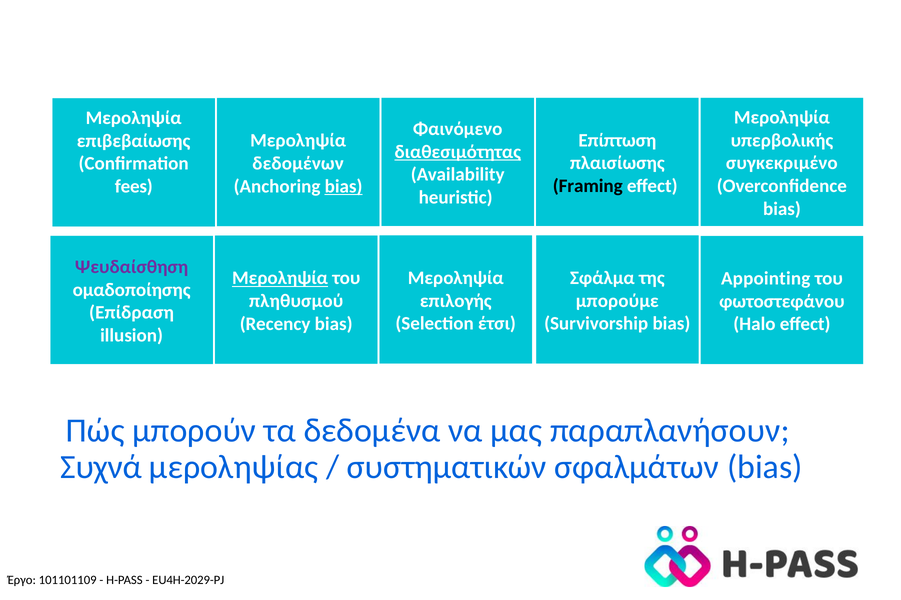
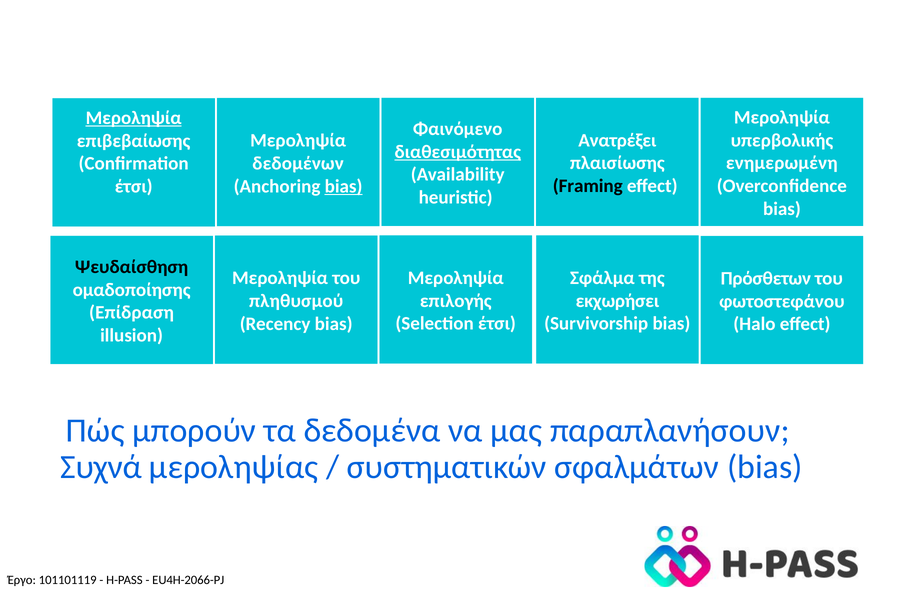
Μεροληψία underline: none -> present (134, 118)
Επίπτωση: Επίπτωση -> Ανατρέξει (617, 140)
συγκεκριμένο: συγκεκριμένο -> ενημερωμένη (782, 163)
fees: fees -> έτσι (134, 187)
Ψευδαίσθηση colour: purple -> black (132, 267)
Μεροληψία underline: present -> none (280, 278)
Appointing: Appointing -> Πρόσθετων (766, 279)
μπορούμε: μπορούμε -> εκχωρήσει (617, 301)
101101109: 101101109 -> 101101119 (68, 581)
EU4H-2029-PJ: EU4H-2029-PJ -> EU4H-2066-PJ (188, 581)
